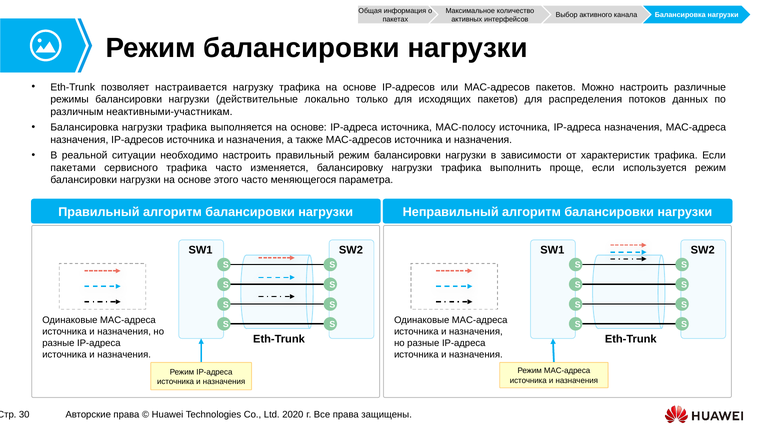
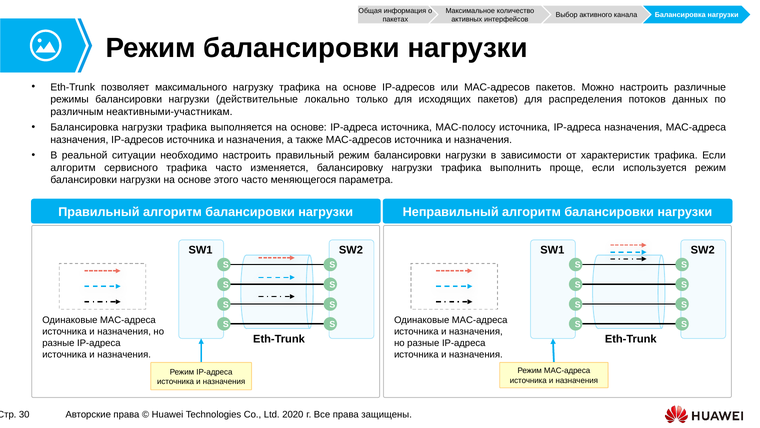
настраивается: настраивается -> максимального (191, 87)
пакетами: пакетами -> алгоритм (73, 167)
